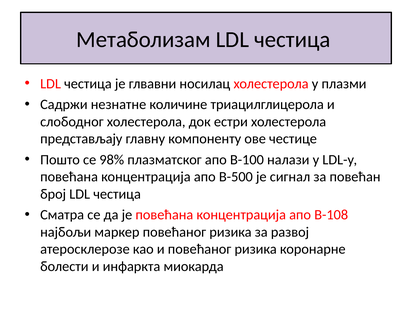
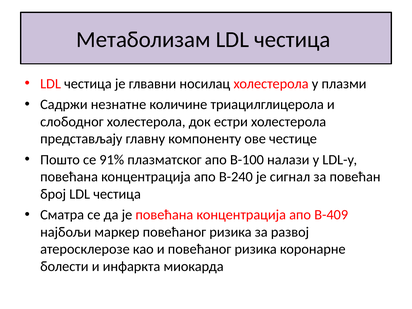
98%: 98% -> 91% (112, 160)
B-500: B-500 -> B-240 (236, 177)
B-108: B-108 -> B-409 (331, 215)
